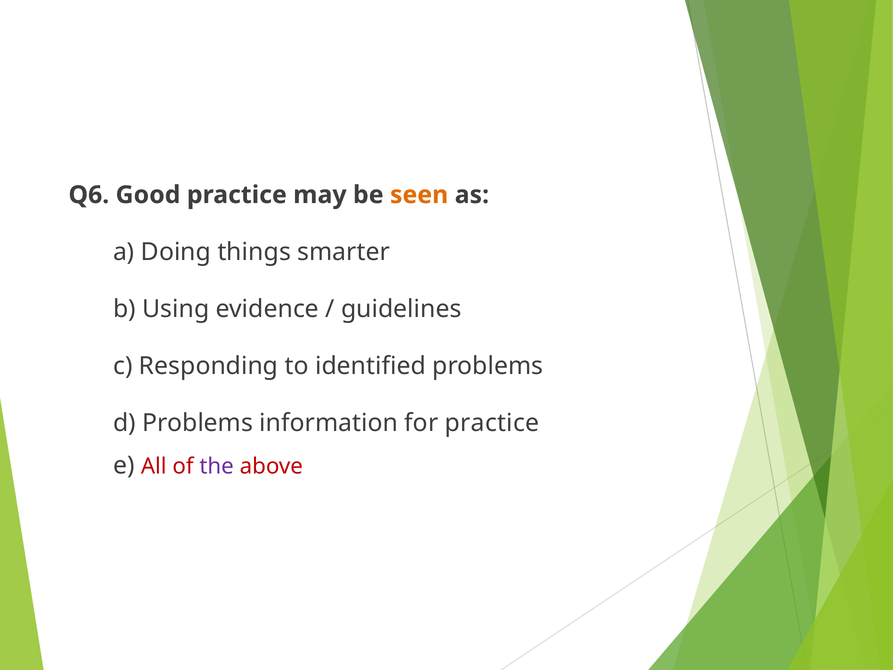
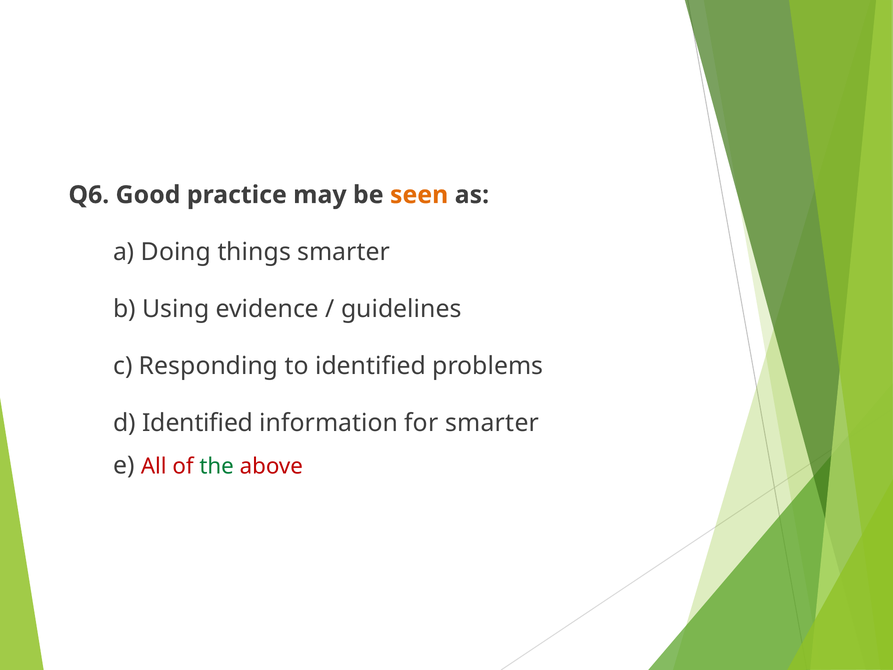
d Problems: Problems -> Identified (198, 423)
for practice: practice -> smarter (492, 423)
the colour: purple -> green (217, 466)
